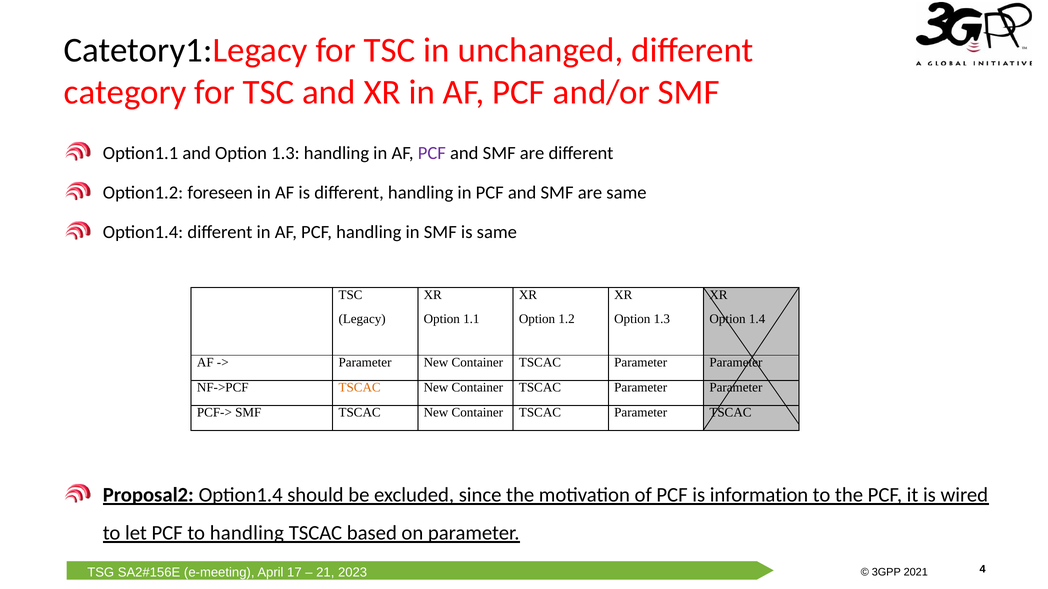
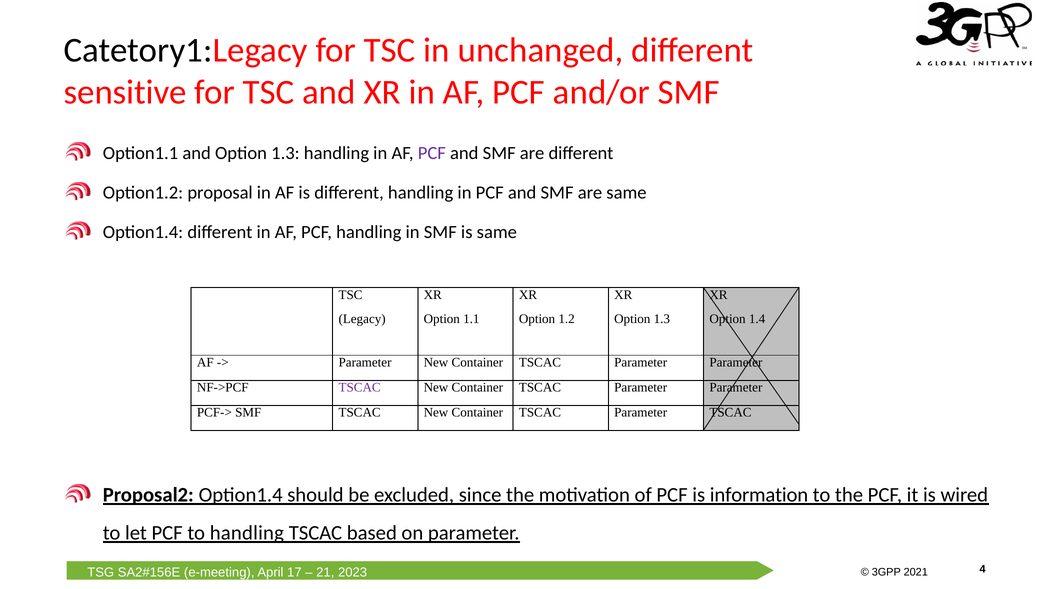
category: category -> sensitive (125, 92)
foreseen: foreseen -> proposal (220, 193)
TSCAC colour: orange -> purple (360, 388)
